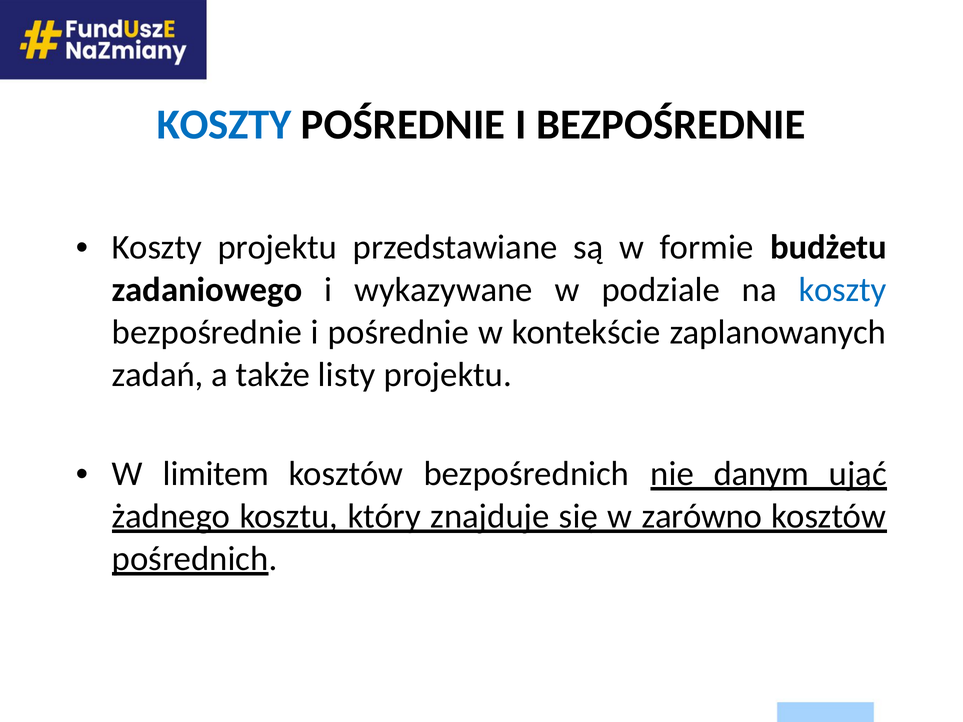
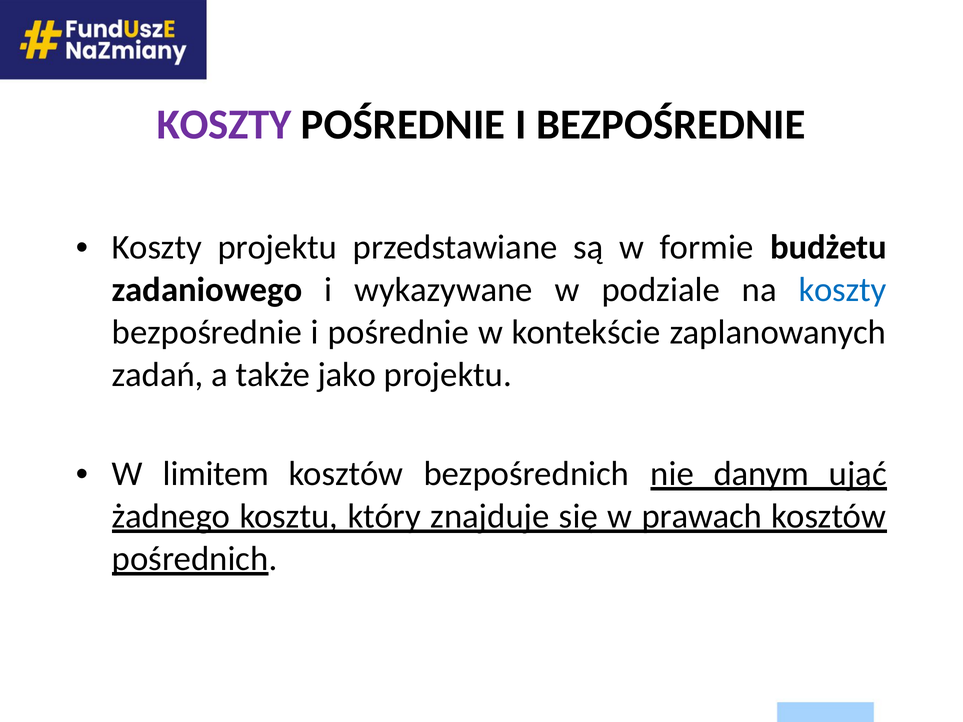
KOSZTY colour: blue -> purple (224, 125)
listy: listy -> jako (347, 375)
zarówno: zarówno -> prawach (702, 516)
